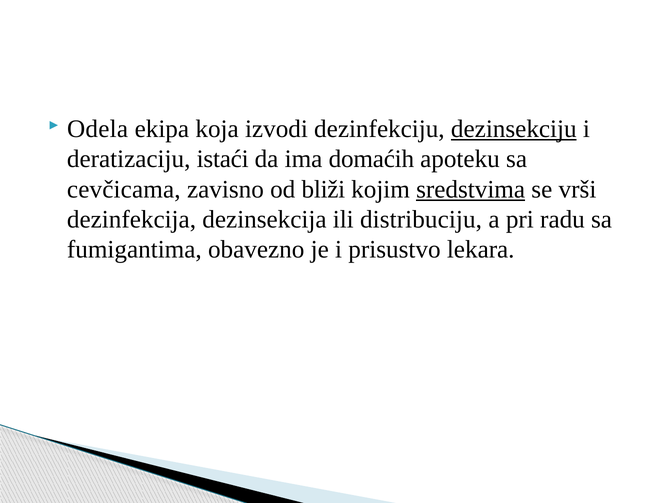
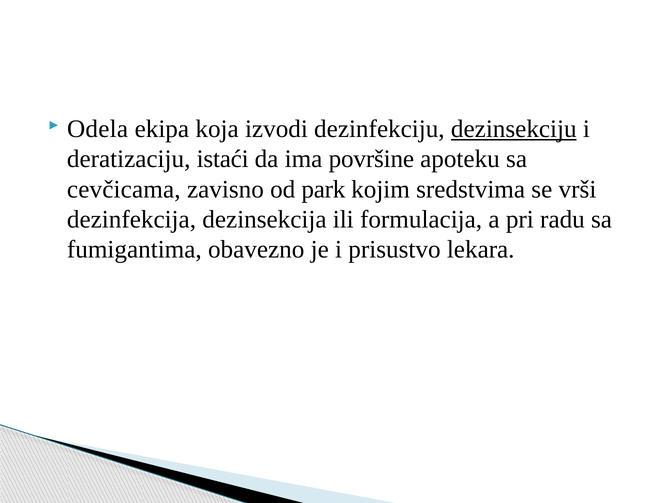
domaćih: domaćih -> površine (371, 159)
bliži: bliži -> park (323, 189)
sredstvima underline: present -> none (471, 189)
distribuciju: distribuciju -> formulacija (421, 220)
